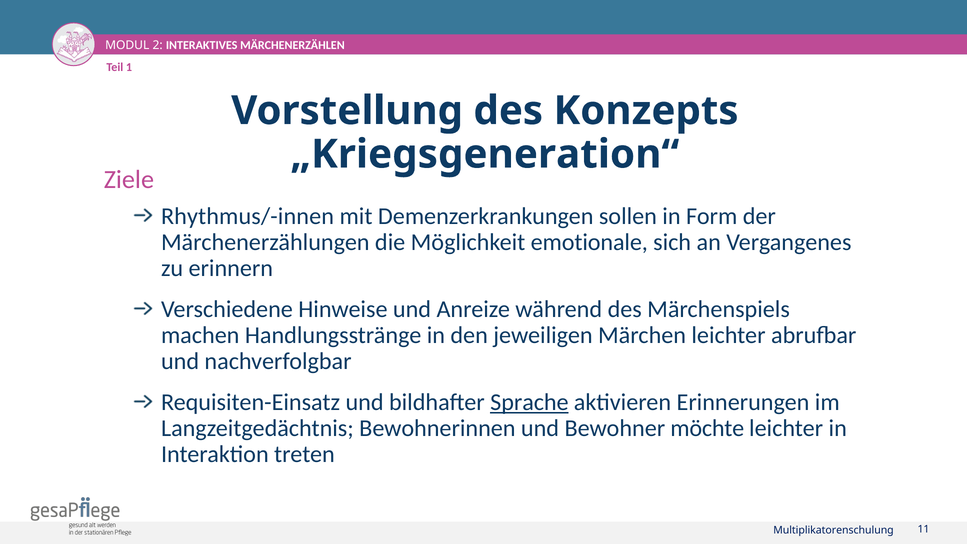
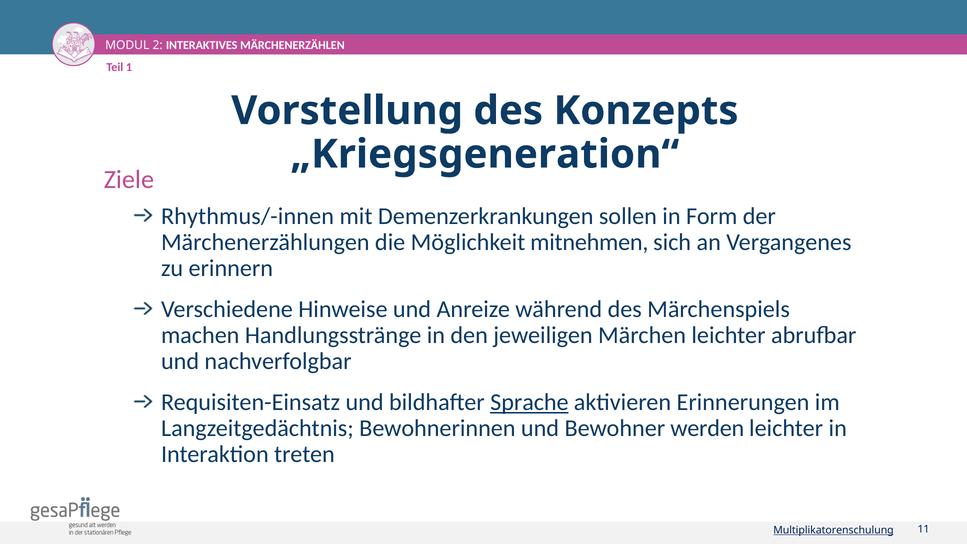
emotionale: emotionale -> mitnehmen (589, 242)
möchte: möchte -> werden (707, 428)
Multiplikatorenschulung underline: none -> present (834, 530)
